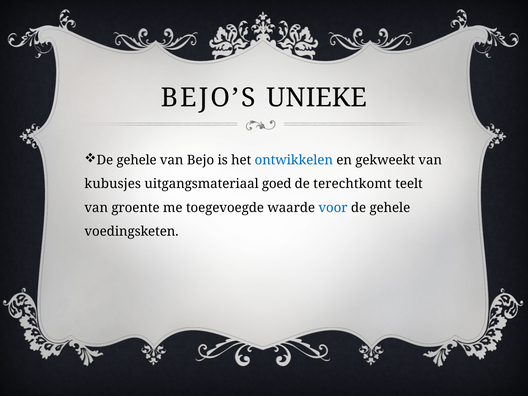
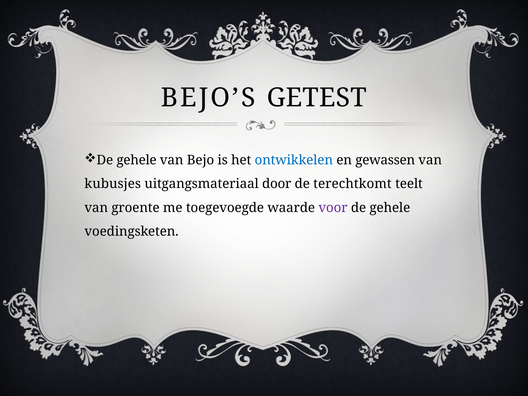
UNIEKE: UNIEKE -> GETEST (317, 98)
gekweekt: gekweekt -> gewassen (385, 160)
goed: goed -> door (277, 184)
voor colour: blue -> purple (333, 208)
